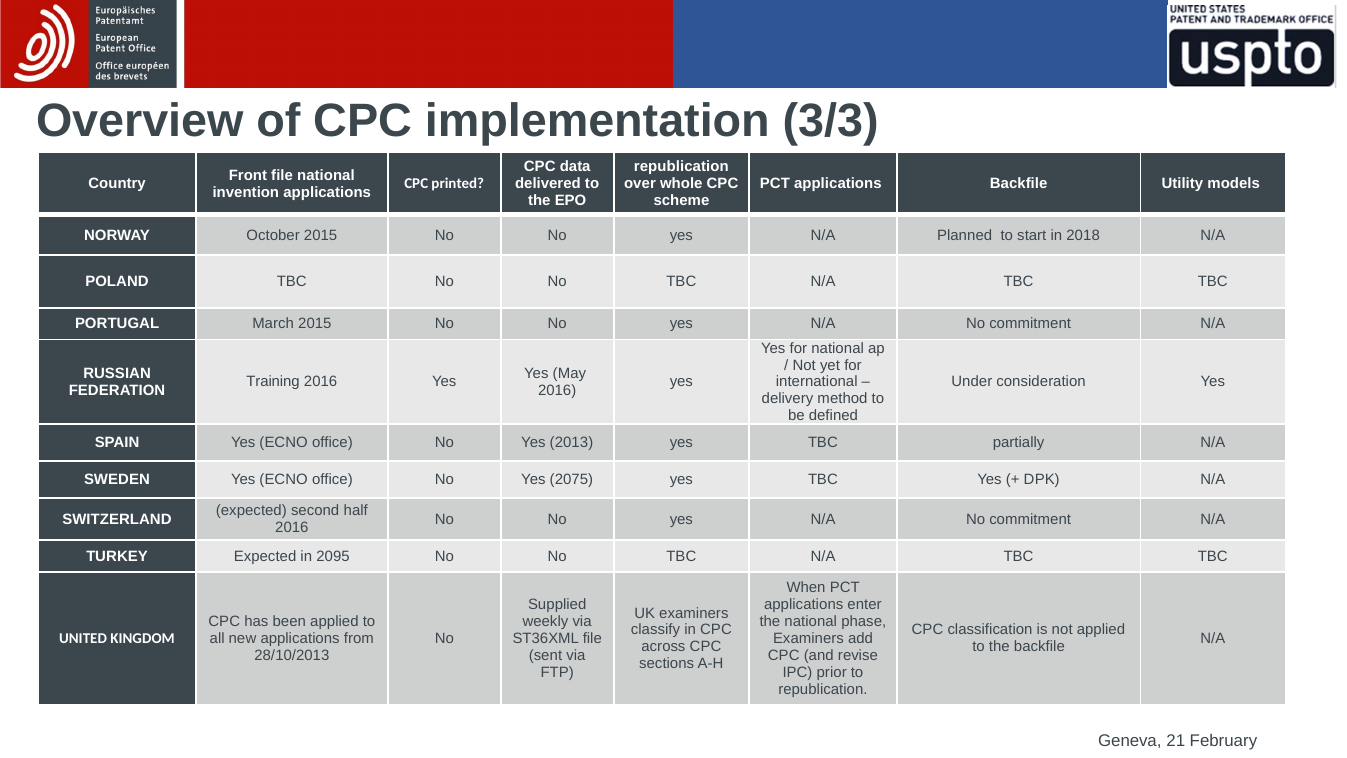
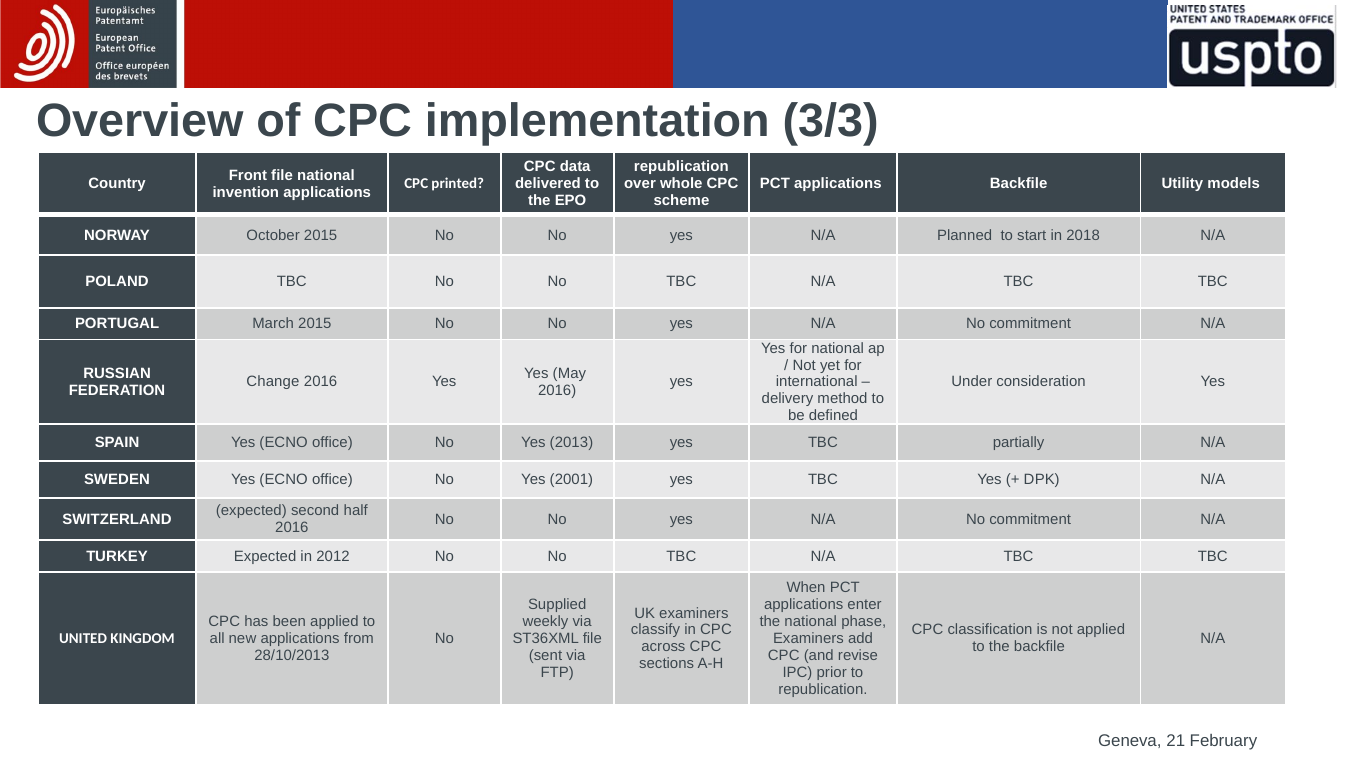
Training: Training -> Change (273, 382)
2075: 2075 -> 2001 (571, 479)
2095: 2095 -> 2012 (333, 556)
